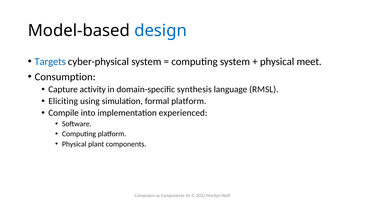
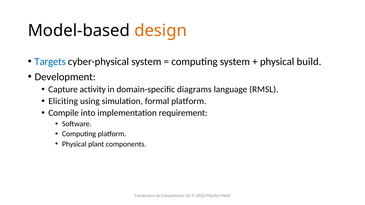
design colour: blue -> orange (161, 31)
meet: meet -> build (309, 62)
Consumption: Consumption -> Development (65, 77)
synthesis: synthesis -> diagrams (194, 90)
experienced: experienced -> requirement (183, 113)
